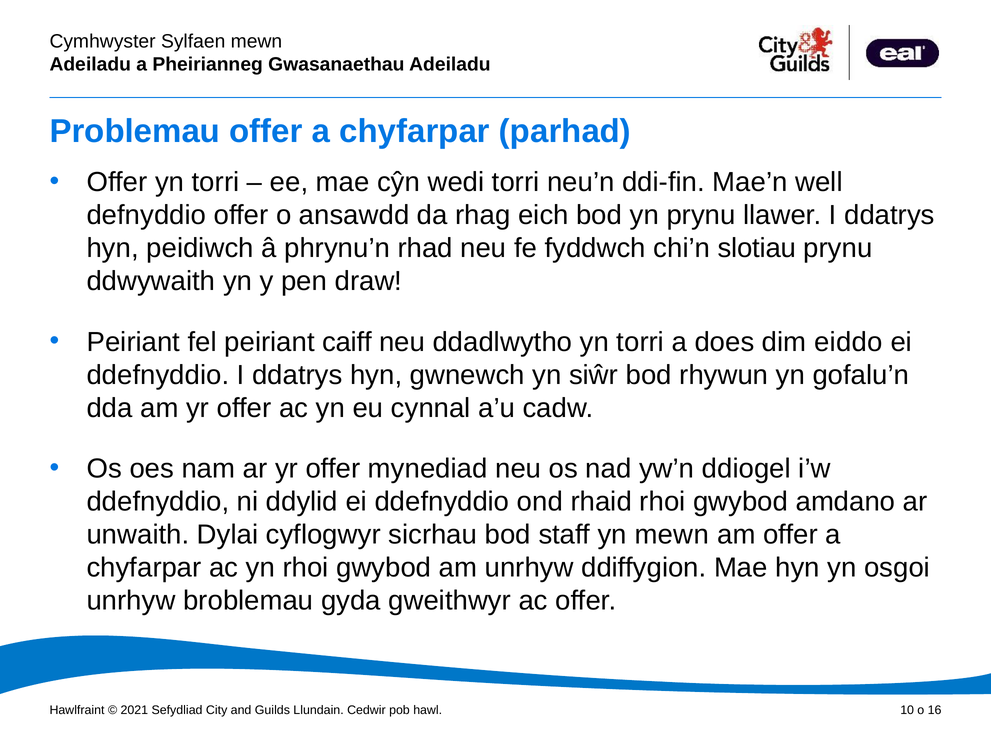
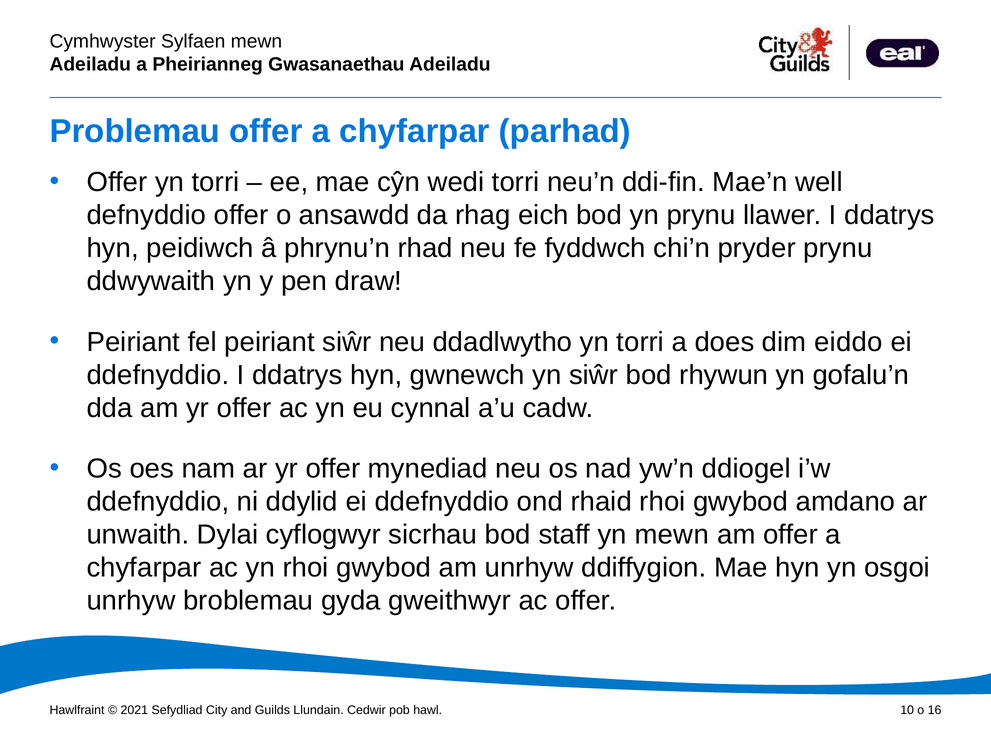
slotiau: slotiau -> pryder (757, 248)
peiriant caiff: caiff -> siŵr (347, 342)
